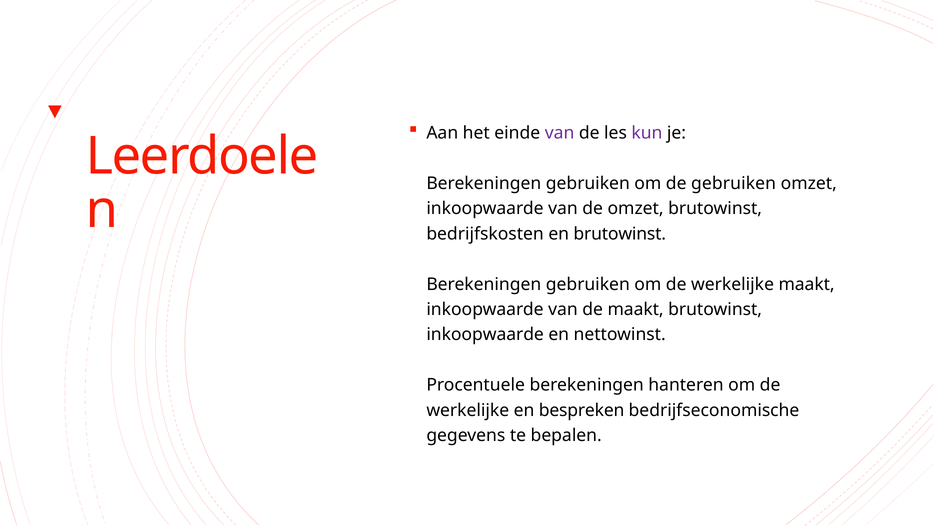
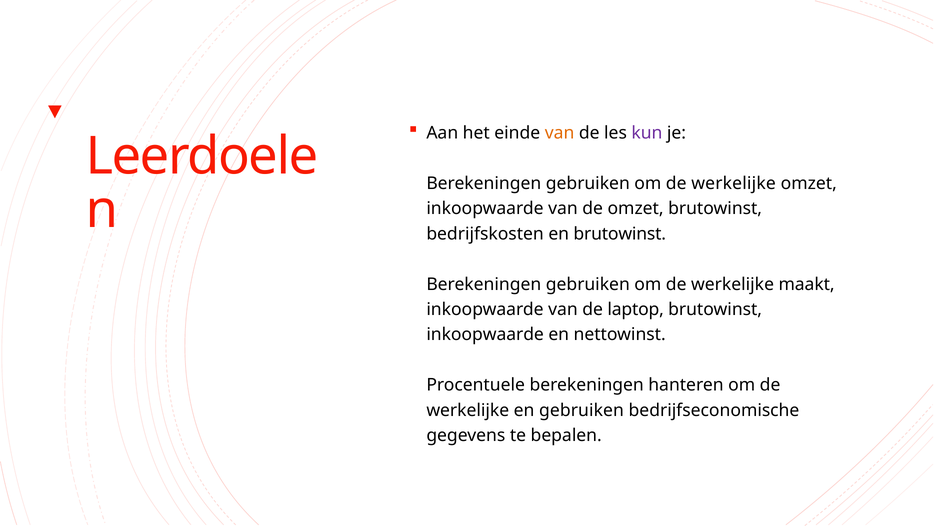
van colour: purple -> orange (560, 133)
gebruiken: gebruiken -> werkelijke (734, 183)
de maakt: maakt -> laptop (636, 309)
en bespreken: bespreken -> gebruiken (581, 410)
